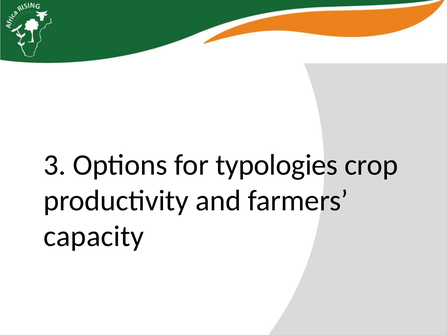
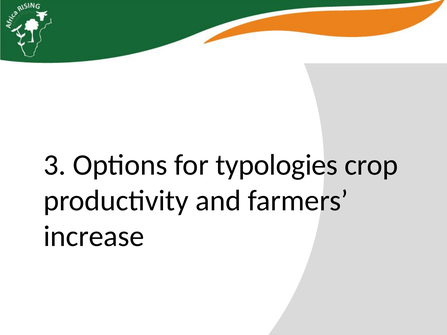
capacity: capacity -> increase (94, 237)
